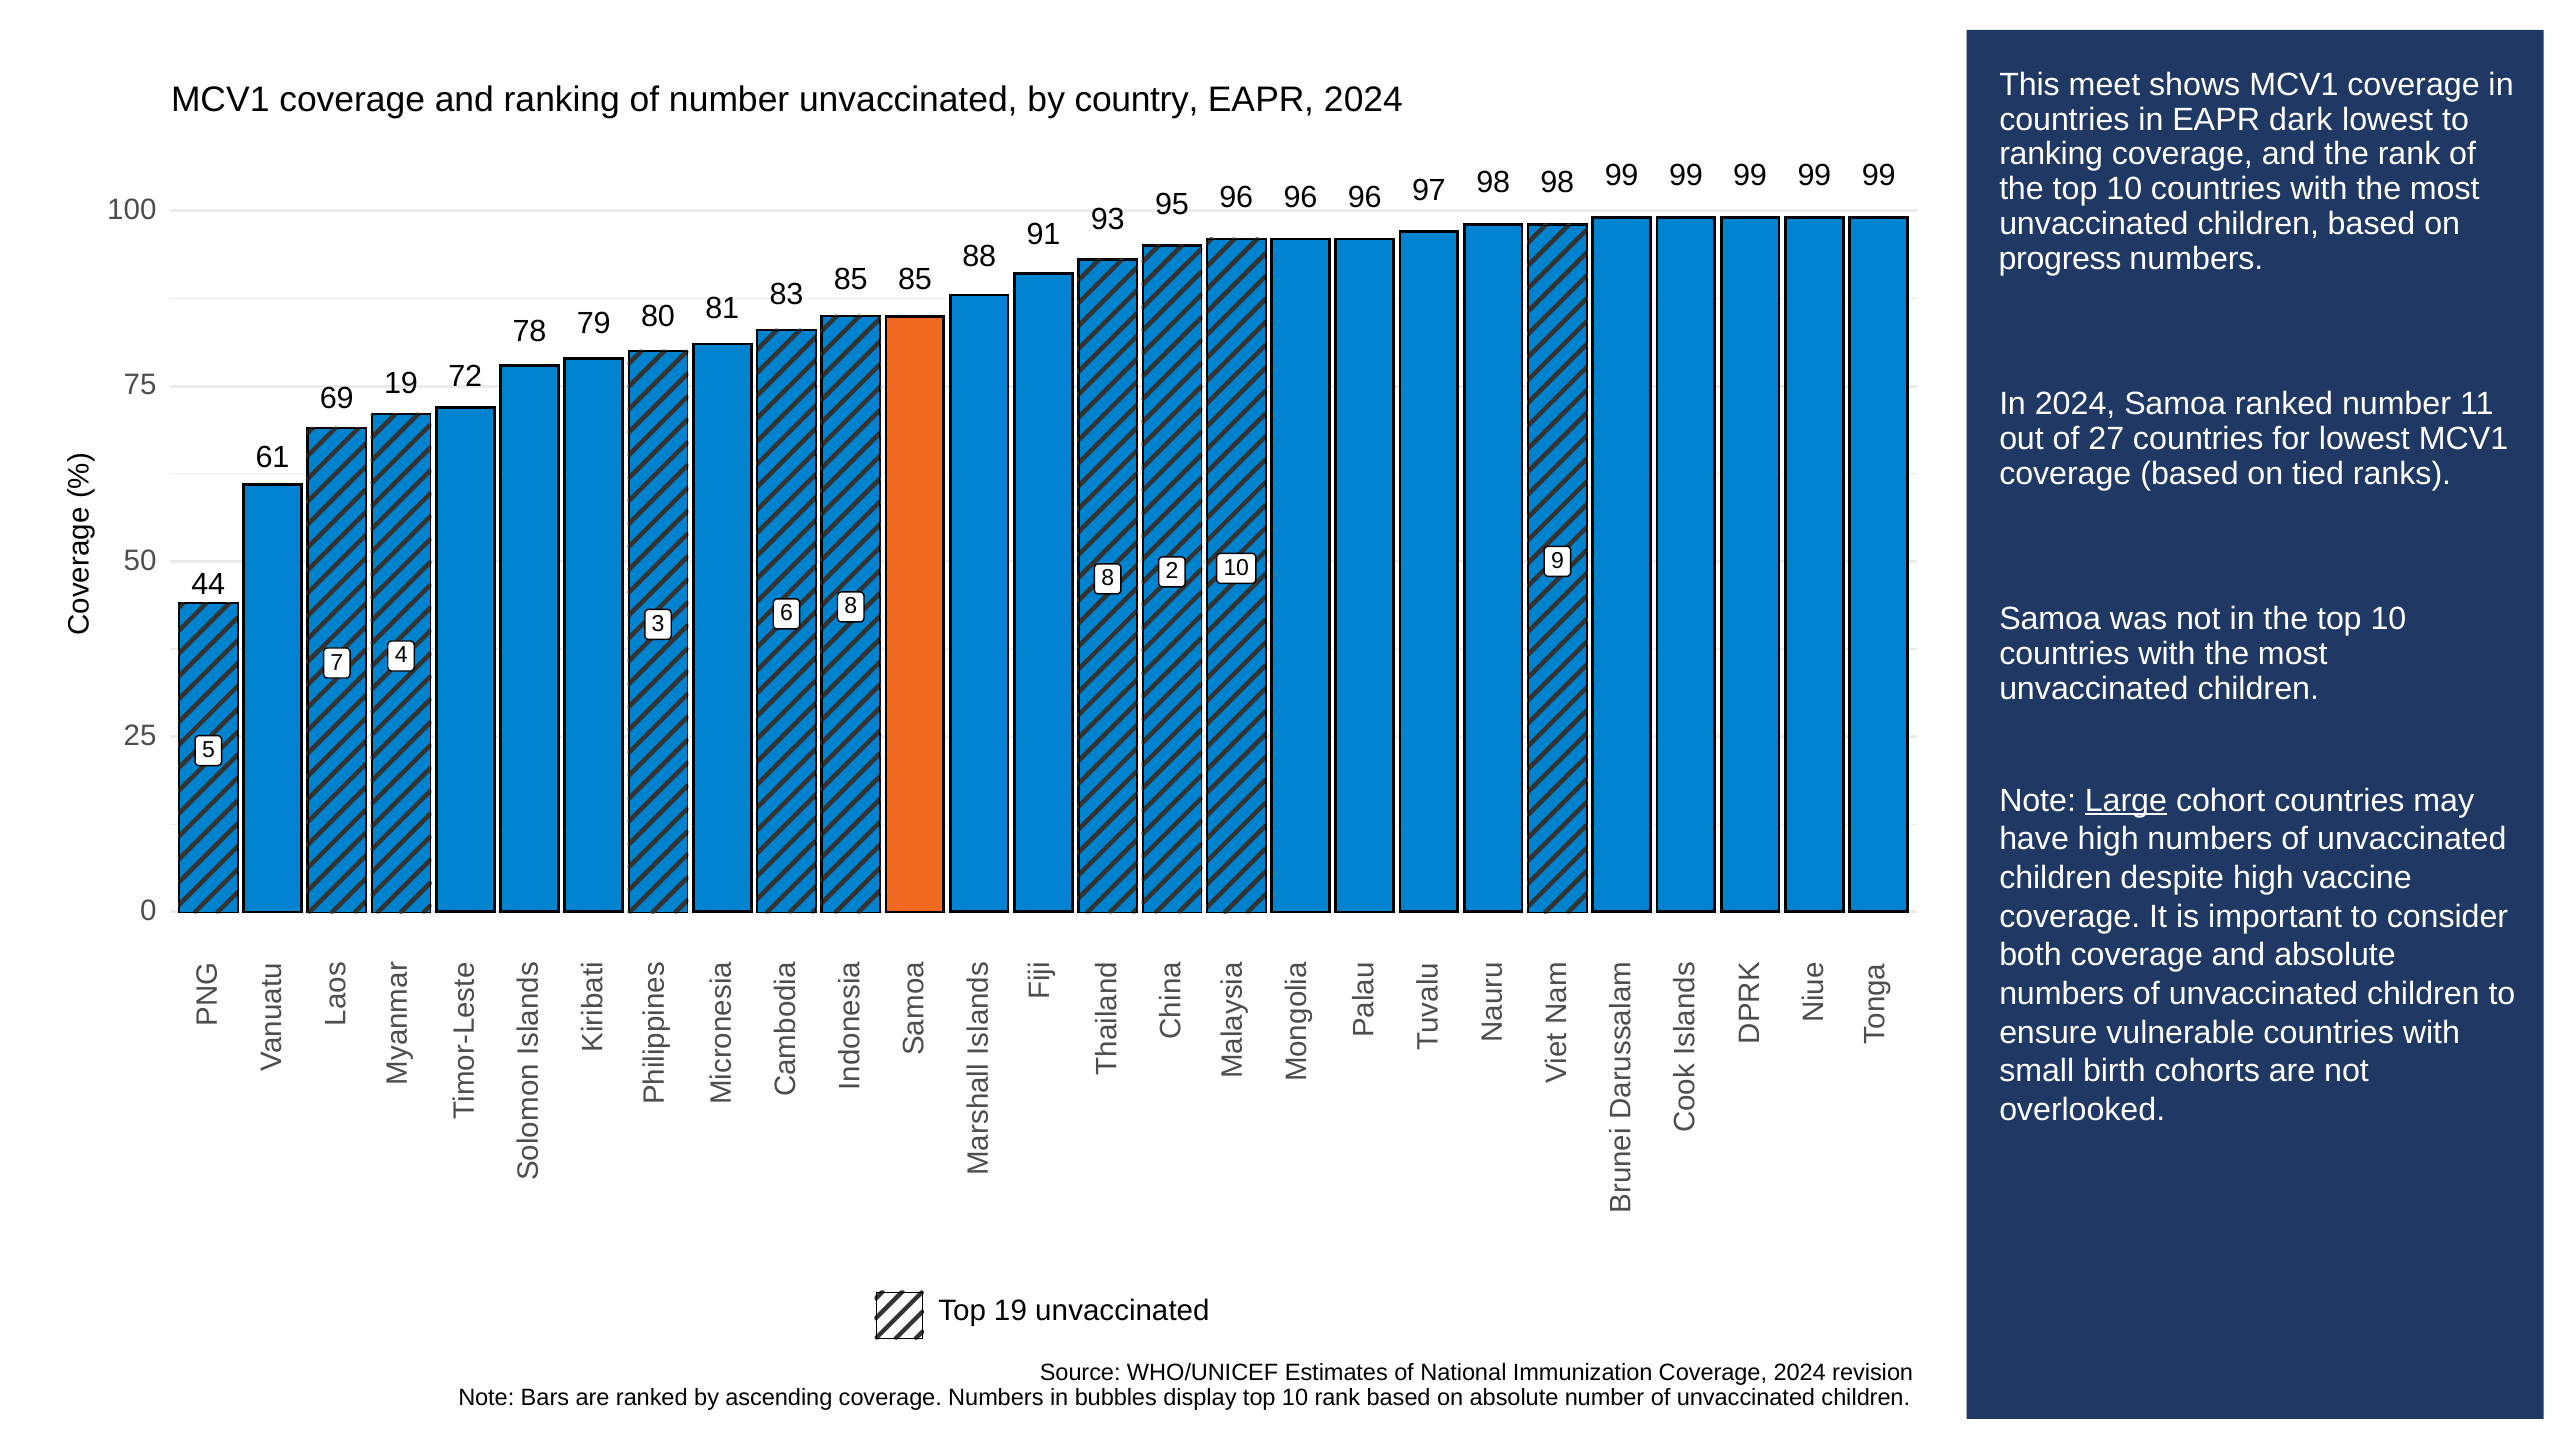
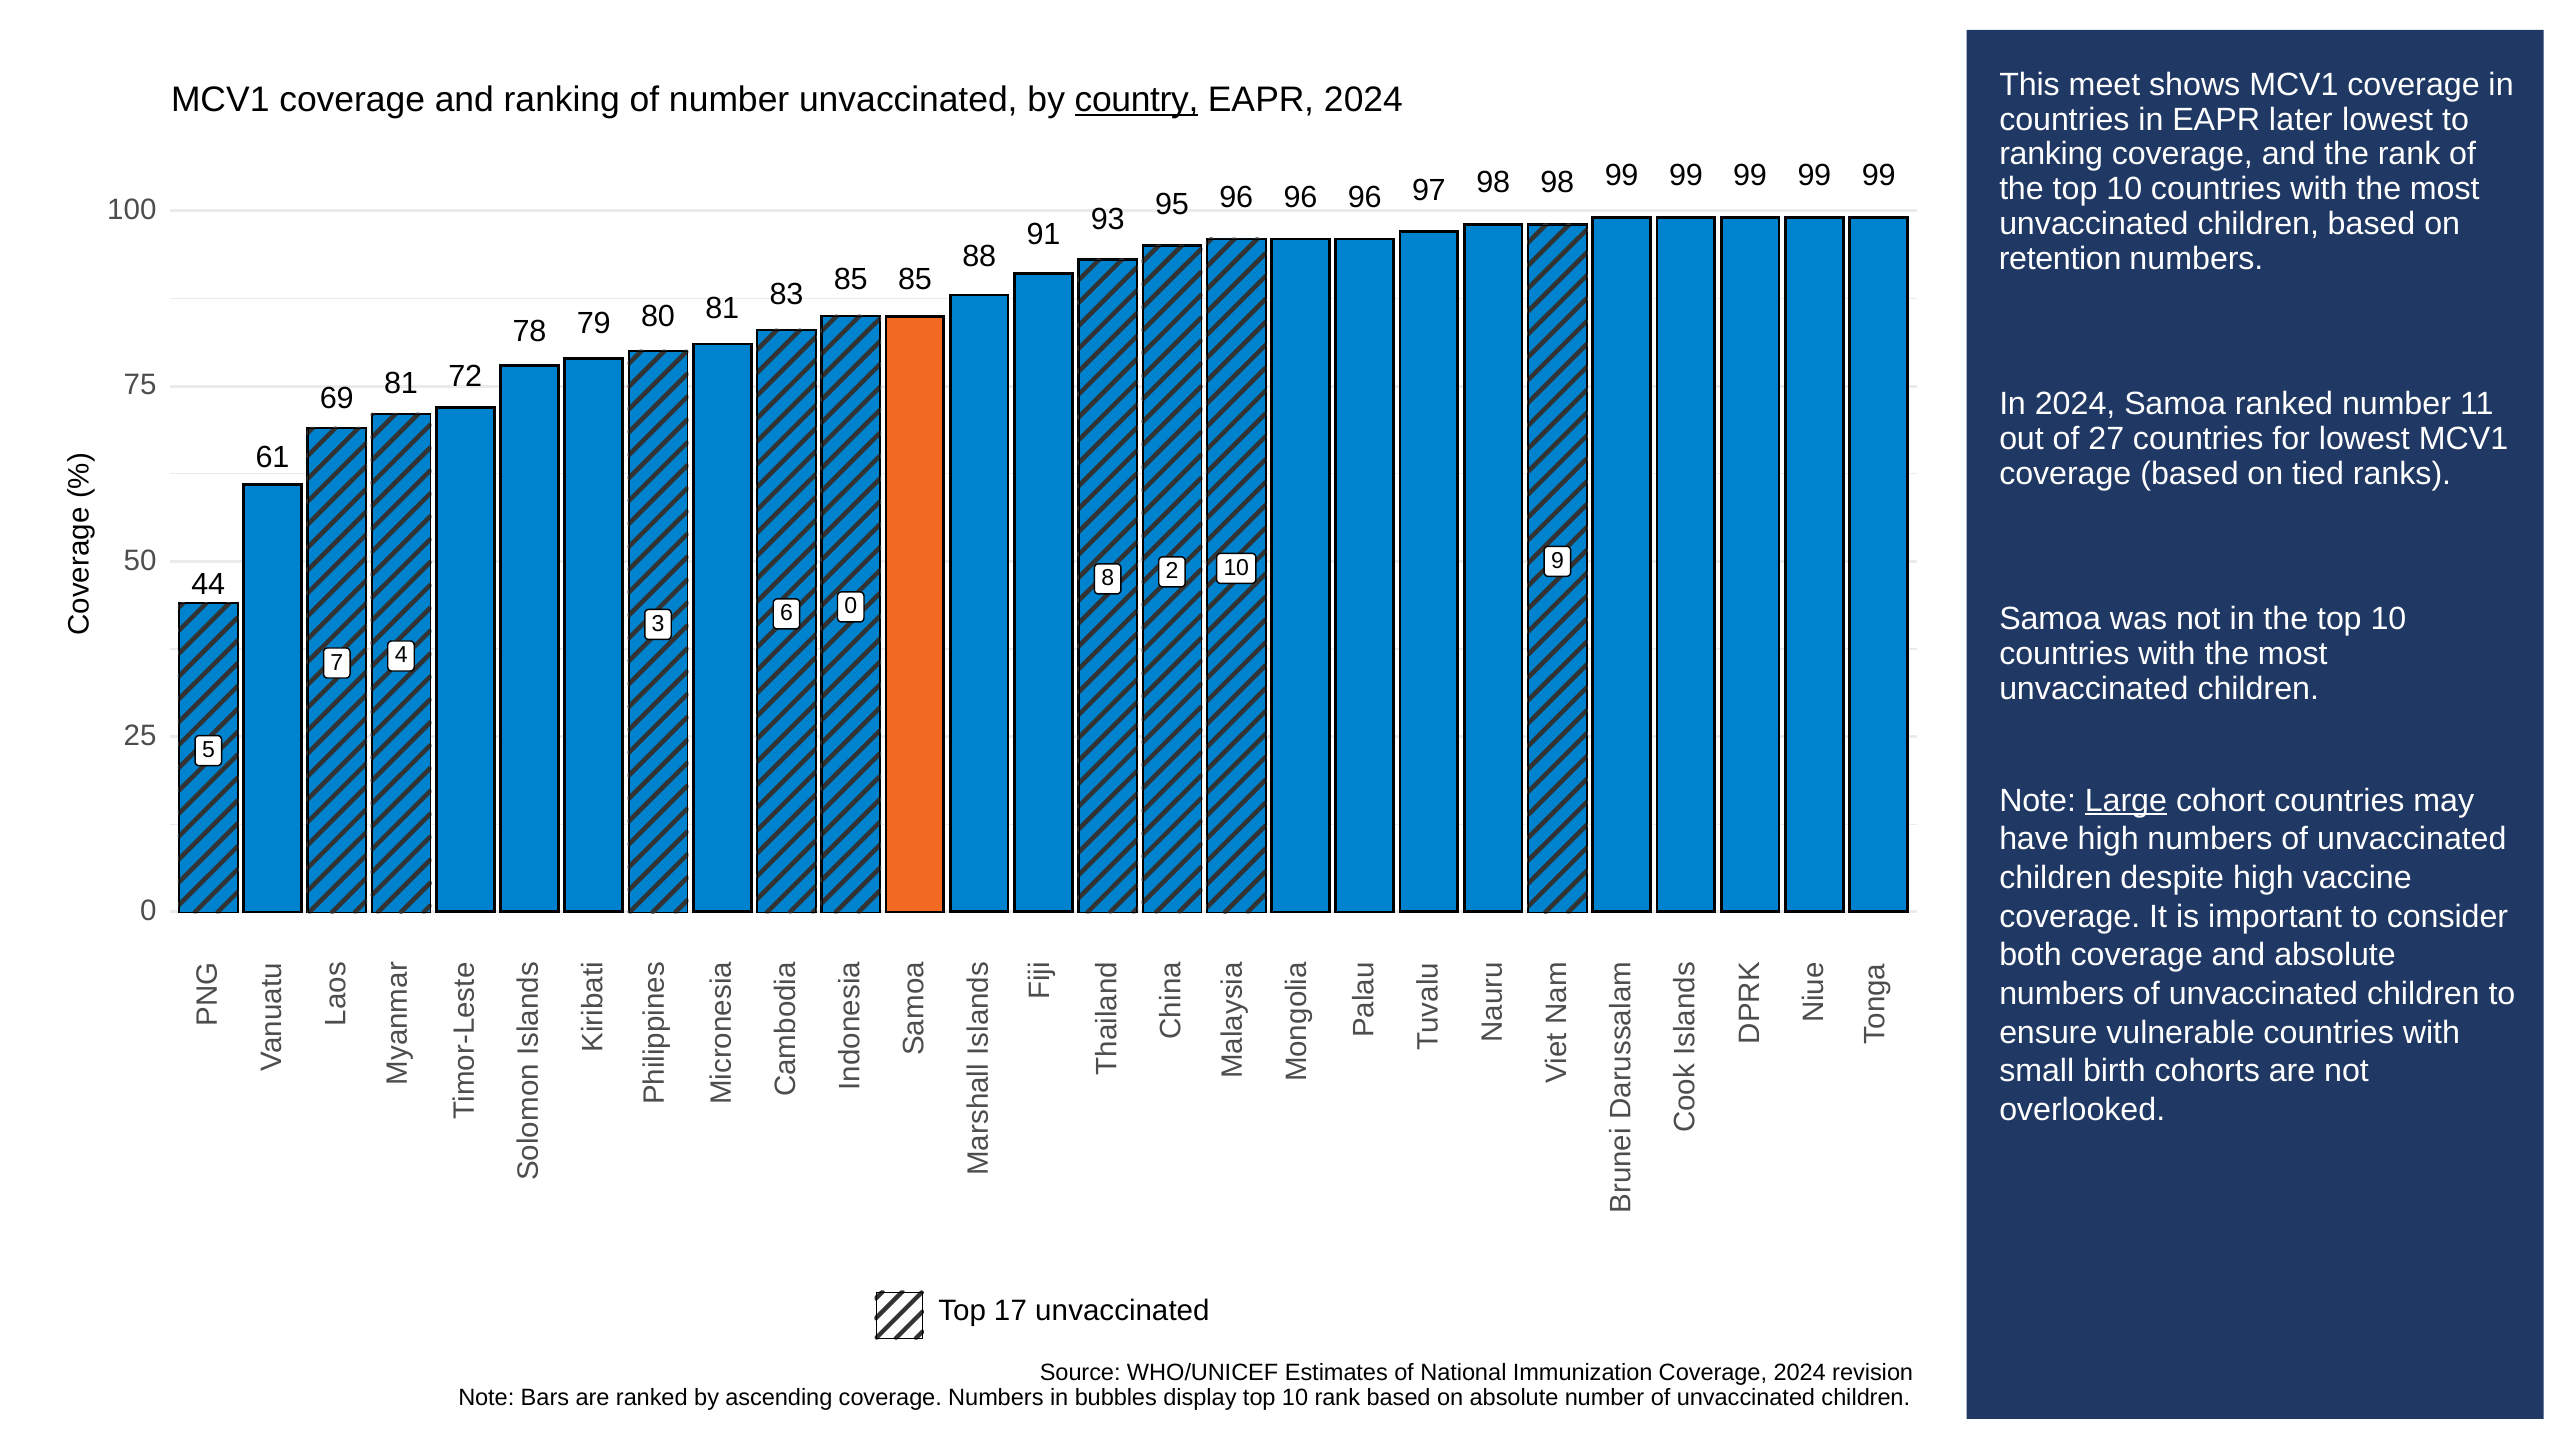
country underline: none -> present (1137, 100)
dark: dark -> later (2301, 119)
progress: progress -> retention (2060, 258)
69 19: 19 -> 81 (401, 383)
6 8: 8 -> 0 (851, 606)
Top 19: 19 -> 17 (1010, 1311)
